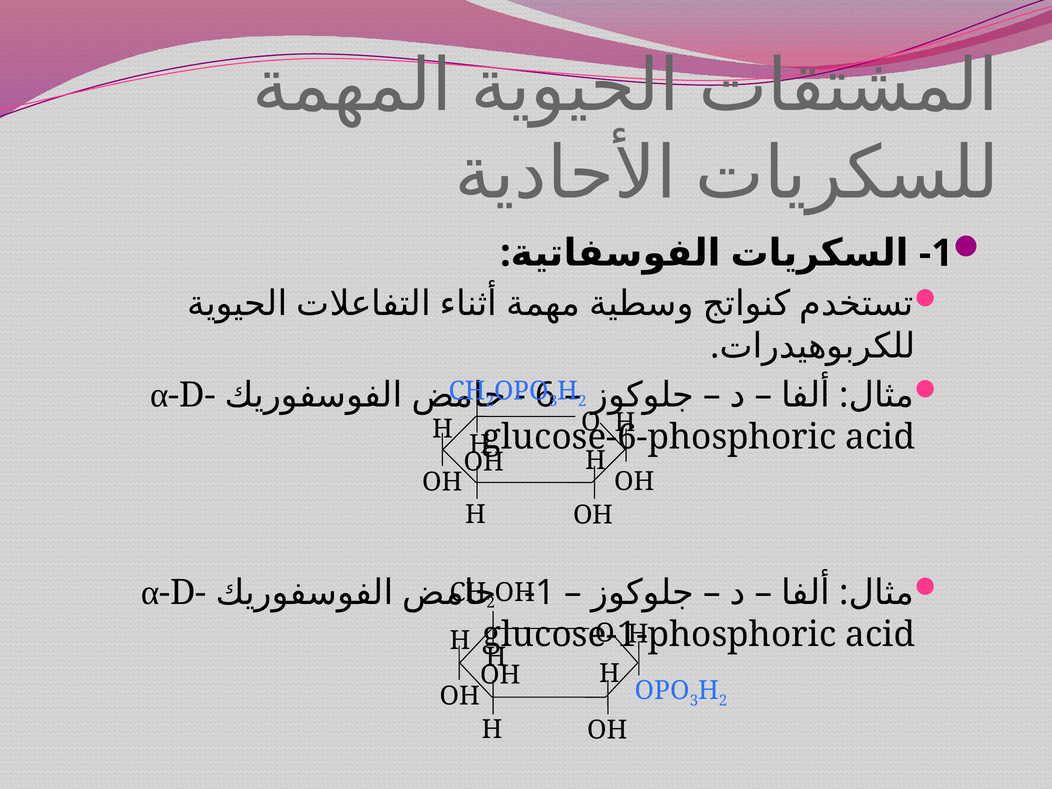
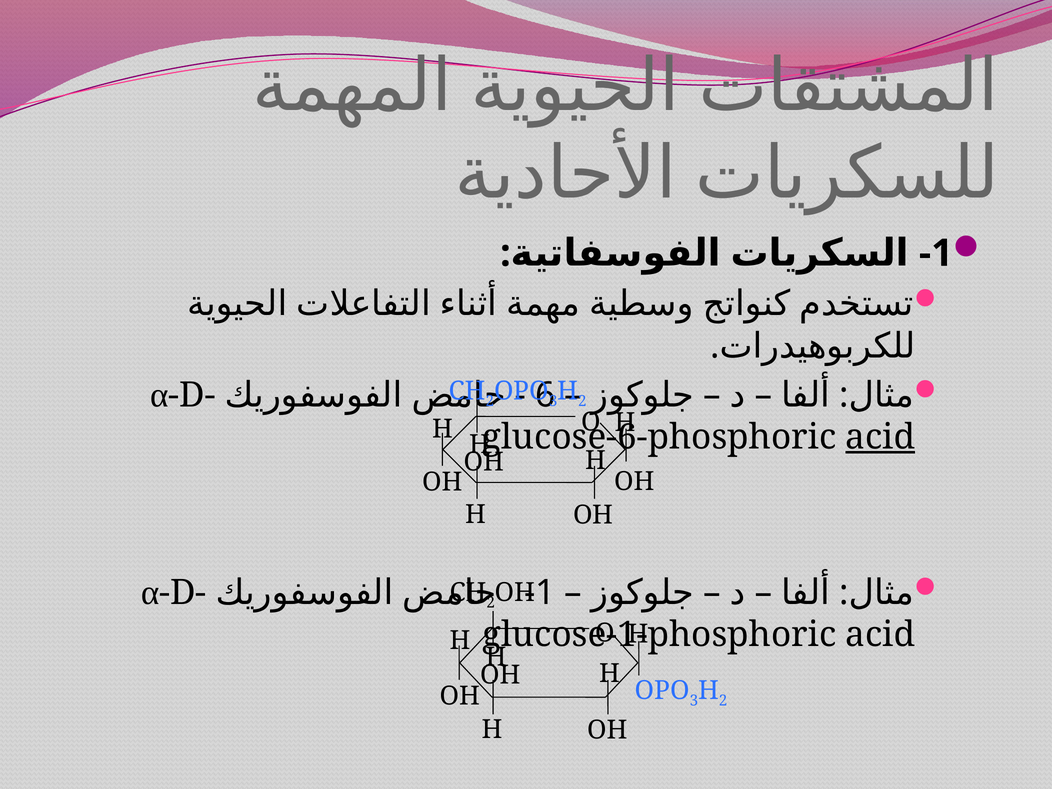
acid underline: none -> present (880, 437)
